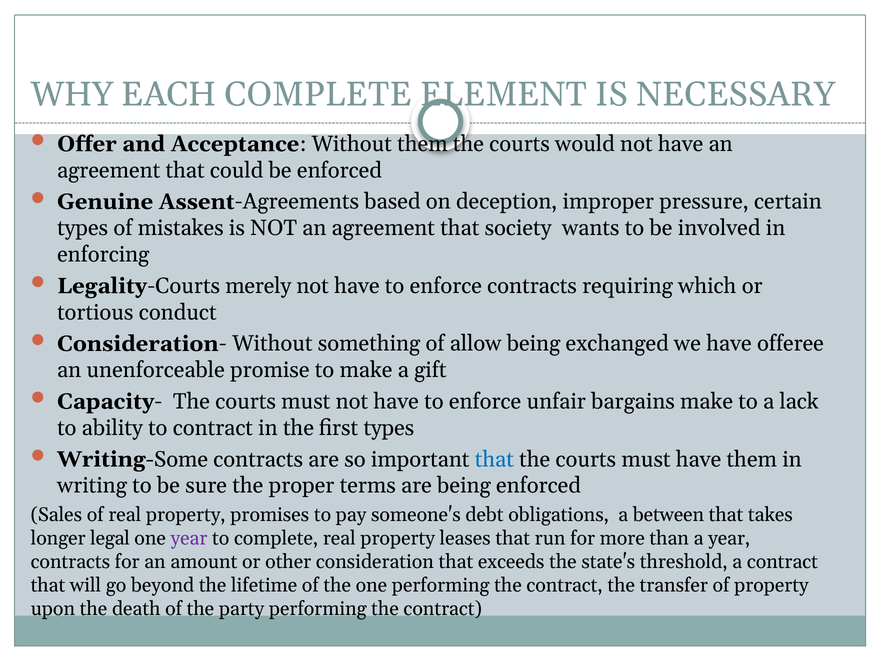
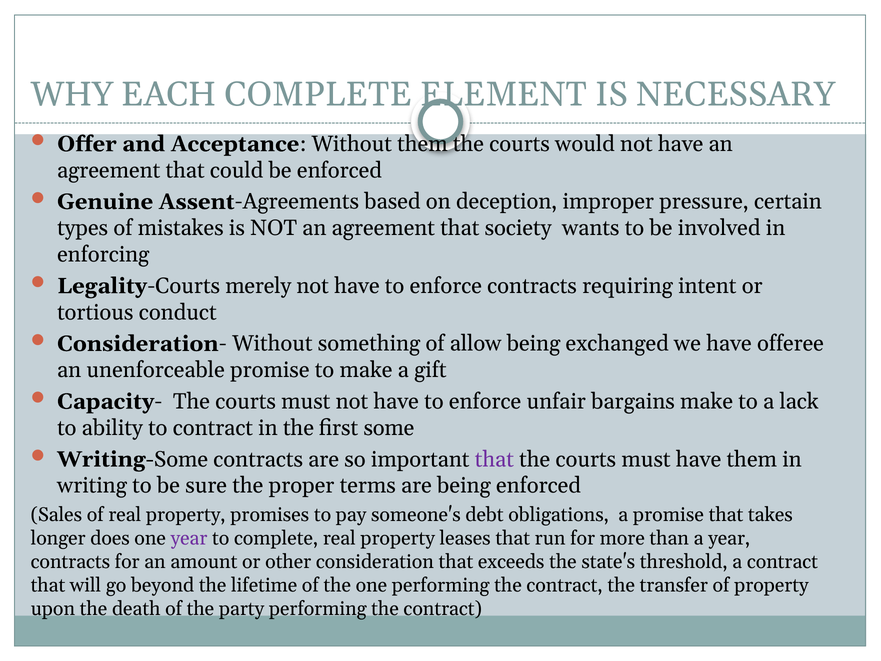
which: which -> intent (707, 286)
first types: types -> some (389, 428)
that colour: blue -> purple (494, 459)
a between: between -> promise (668, 514)
legal: legal -> does (110, 538)
